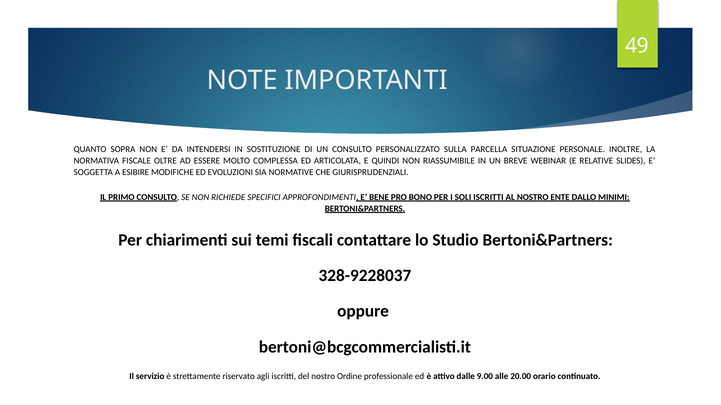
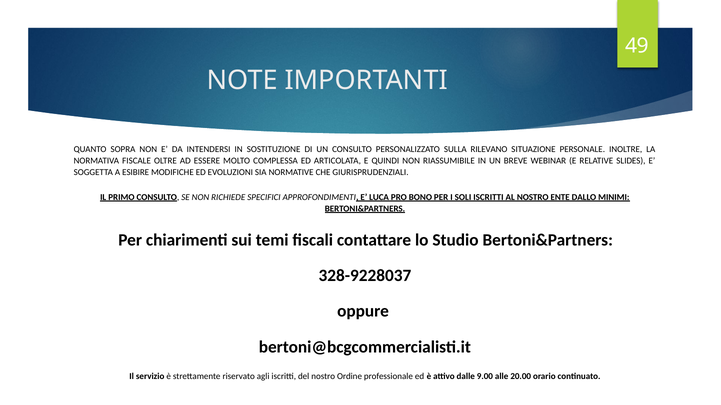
PARCELLA: PARCELLA -> RILEVANO (489, 149)
BENE: BENE -> LUCA (379, 197)
